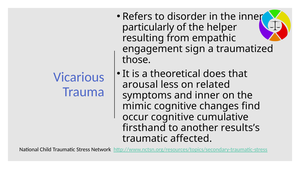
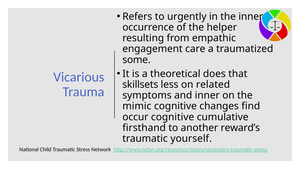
disorder: disorder -> urgently (187, 16)
particularly: particularly -> occurrence (148, 27)
sign: sign -> care (195, 49)
those: those -> some (136, 60)
arousal: arousal -> skillsets (140, 84)
results’s: results’s -> reward’s (240, 128)
affected: affected -> yourself (191, 138)
